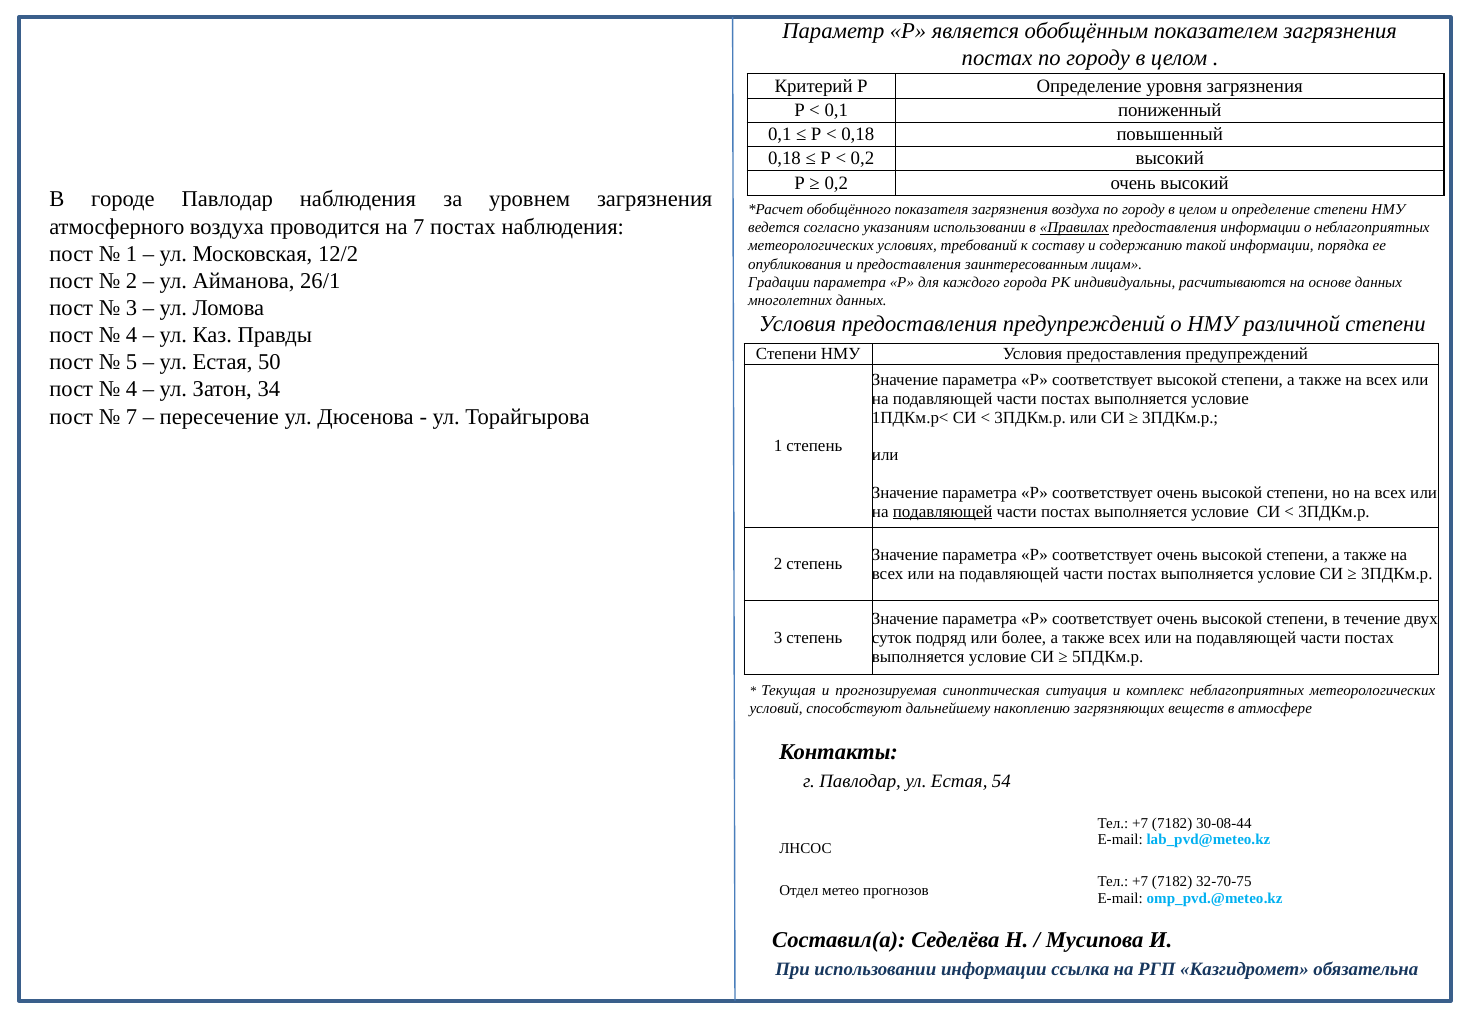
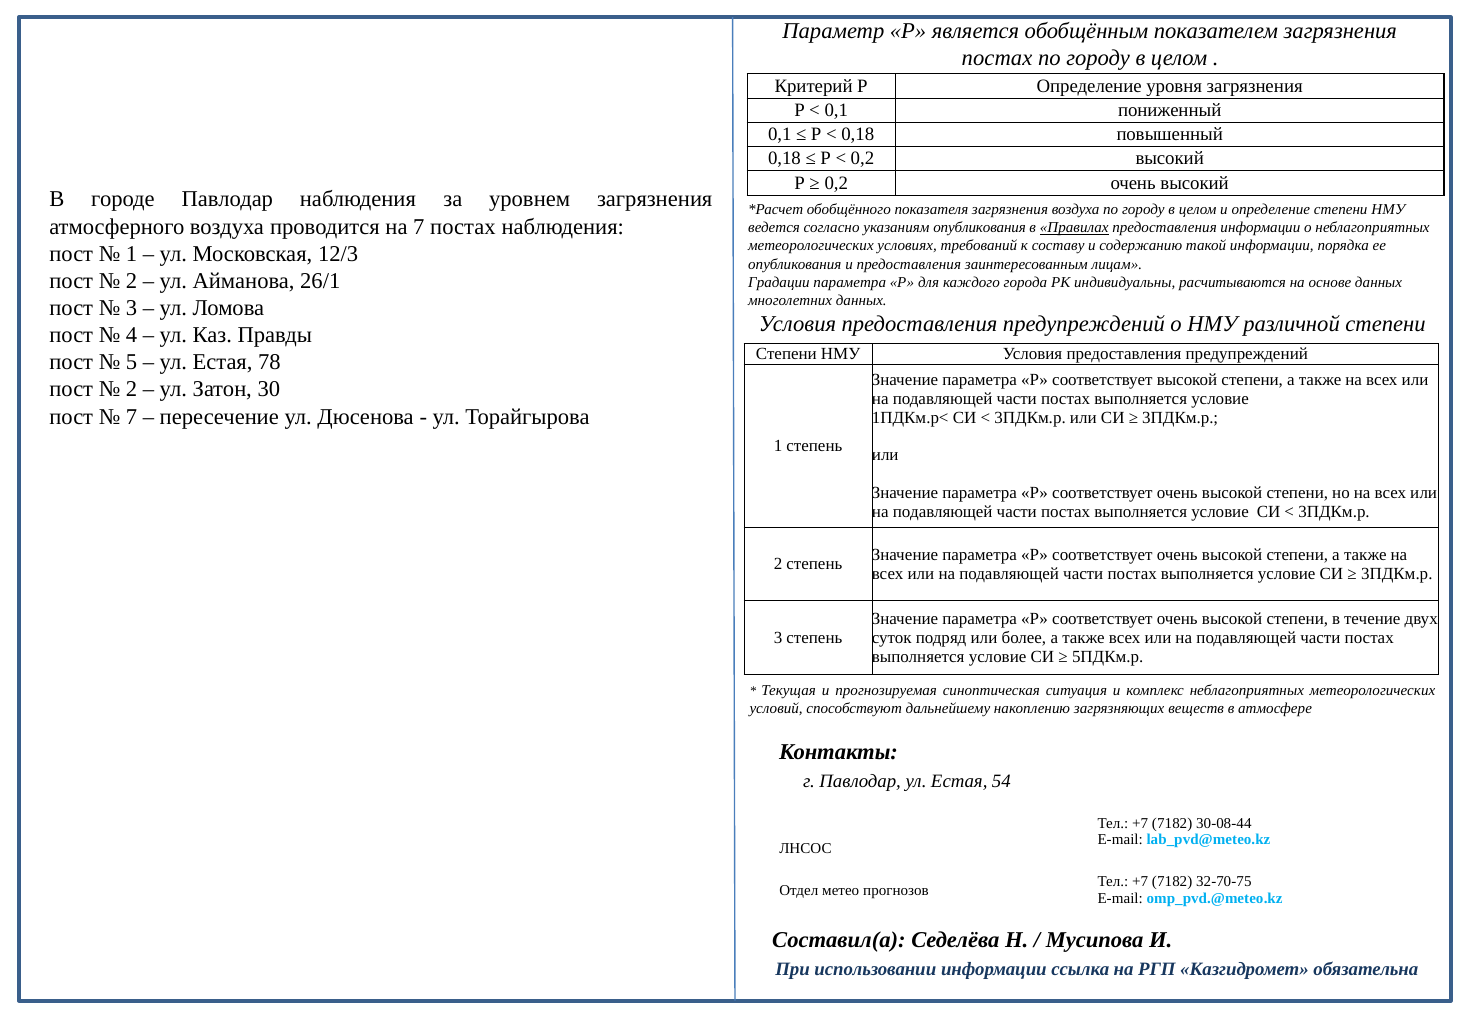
указаниям использовании: использовании -> опубликования (980, 228)
12/2: 12/2 -> 12/3 (338, 254)
50: 50 -> 78 (269, 362)
4: 4 -> 2 (132, 389)
34: 34 -> 30 (269, 389)
подавляющей underline: present -> none (943, 512)
